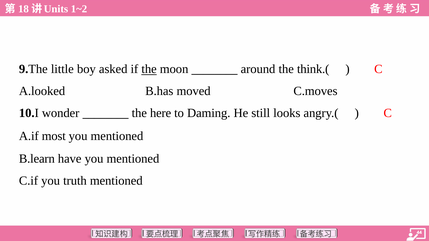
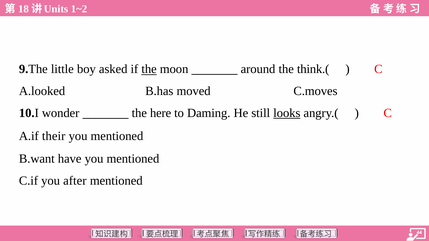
looks underline: none -> present (287, 113)
most: most -> their (54, 136)
B.learn: B.learn -> B.want (37, 159)
truth: truth -> after (75, 181)
